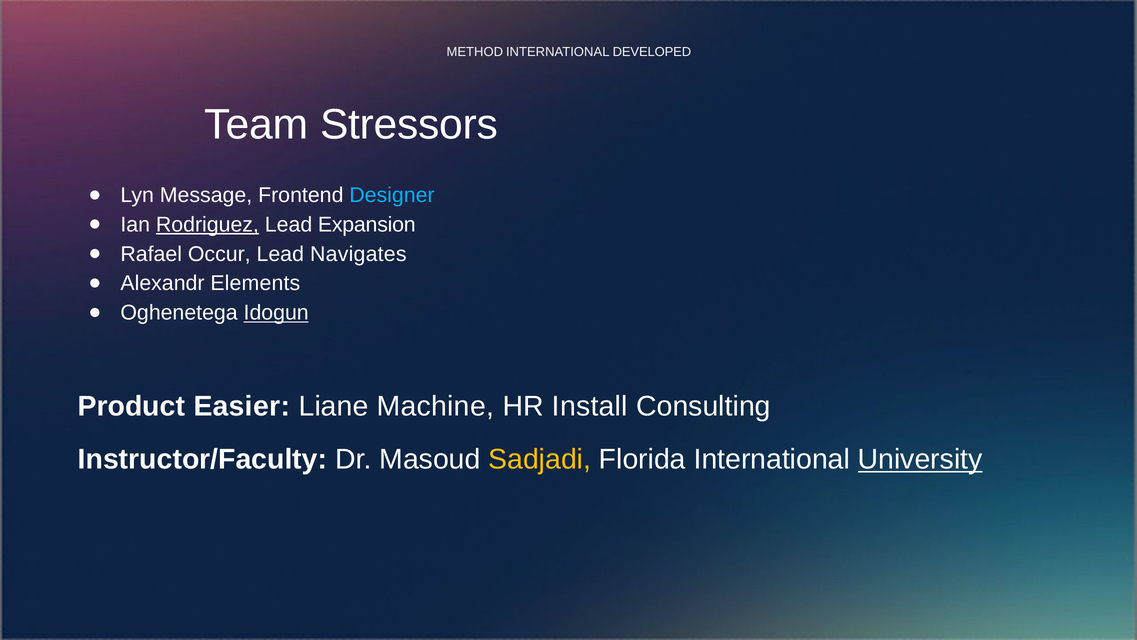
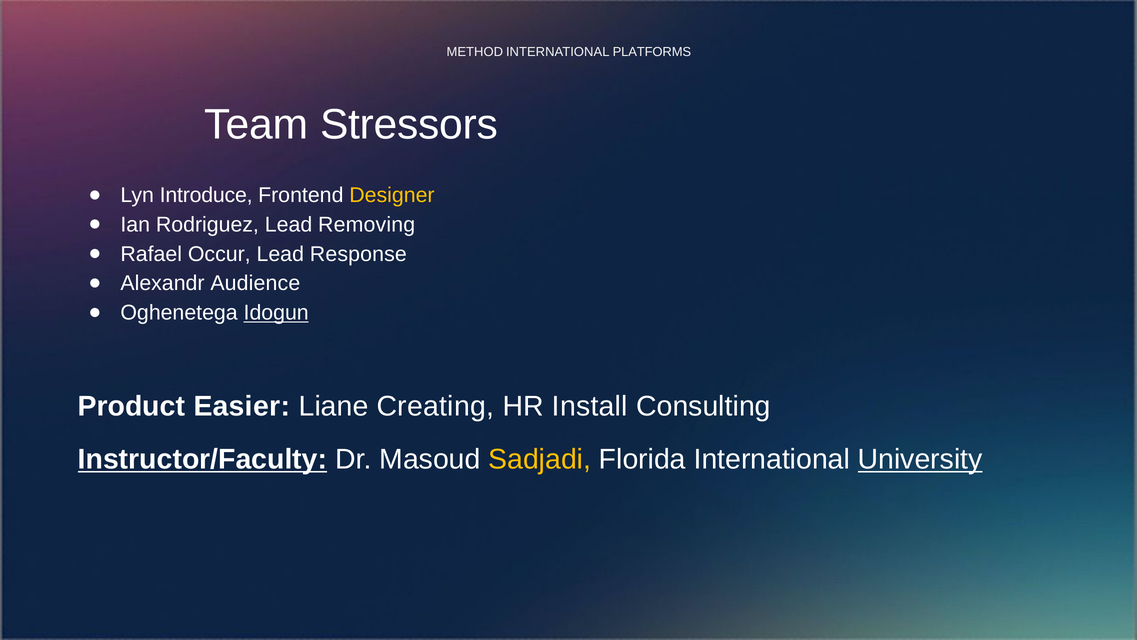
DEVELOPED: DEVELOPED -> PLATFORMS (652, 52)
Message: Message -> Introduce (206, 195)
Designer colour: light blue -> yellow (392, 195)
Rodriguez underline: present -> none (207, 224)
Expansion: Expansion -> Removing (367, 224)
Navigates: Navigates -> Response (358, 254)
Elements: Elements -> Audience (255, 283)
Machine: Machine -> Creating (435, 406)
Instructor/Faculty underline: none -> present (203, 459)
